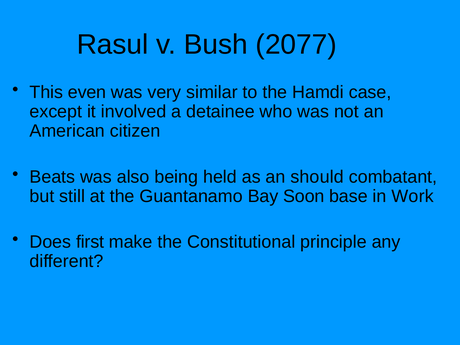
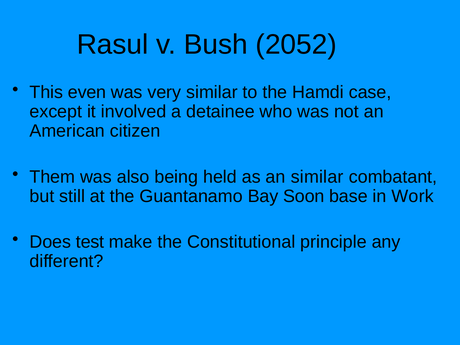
2077: 2077 -> 2052 (296, 45)
Beats: Beats -> Them (52, 177)
an should: should -> similar (317, 177)
first: first -> test (90, 242)
